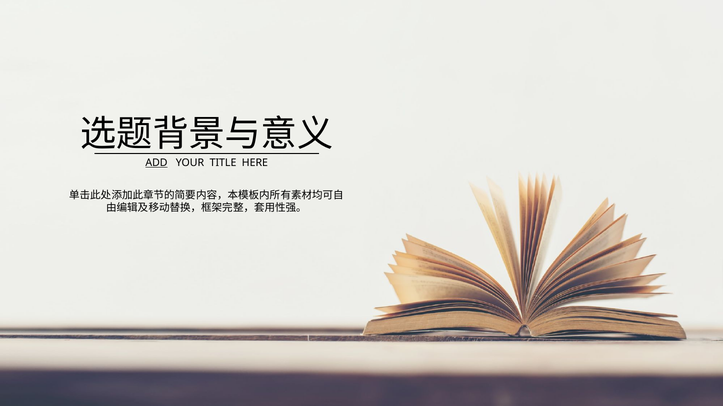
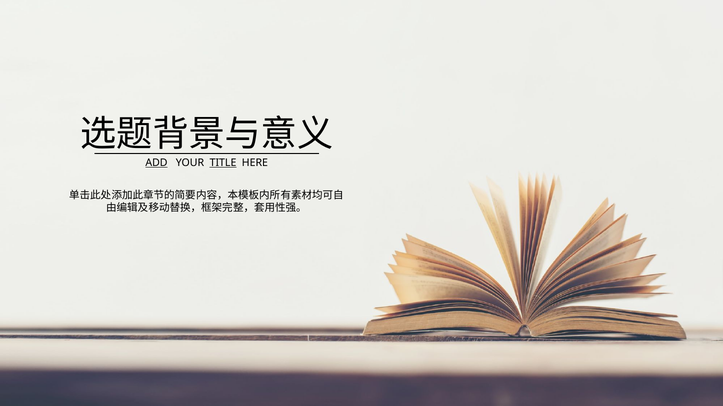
TITLE underline: none -> present (223, 163)
